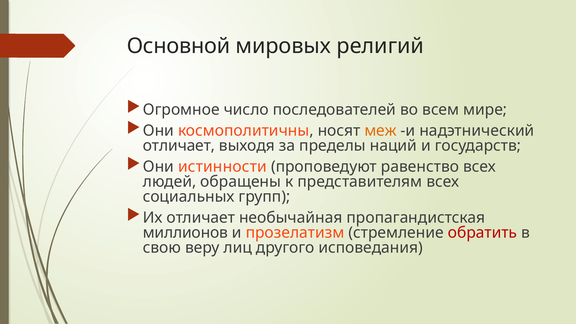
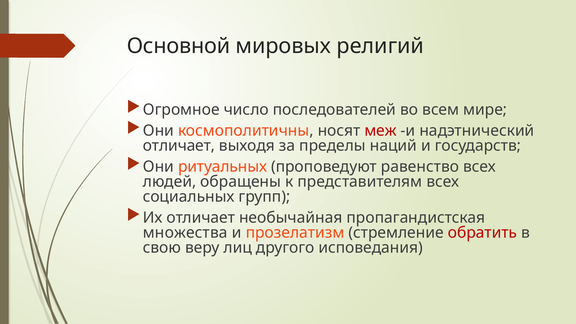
меж colour: orange -> red (381, 131)
истинности: истинности -> ритуальных (223, 167)
миллионов: миллионов -> множества (185, 233)
